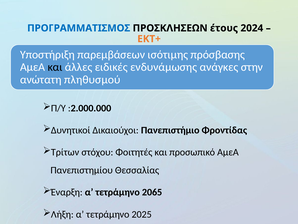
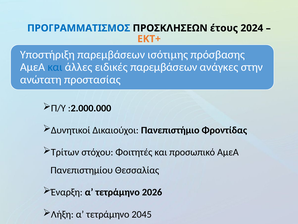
και colour: black -> blue (55, 67)
ειδικές ενδυνάμωσης: ενδυνάμωσης -> παρεμβάσεων (164, 67)
πληθυσμού: πληθυσμού -> προστασίας (92, 80)
2065: 2065 -> 2026 (152, 192)
2025: 2025 -> 2045 (142, 214)
